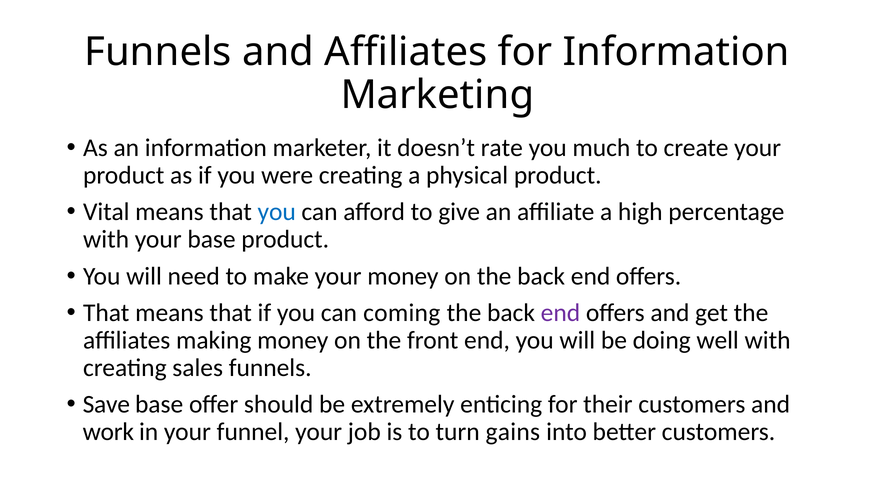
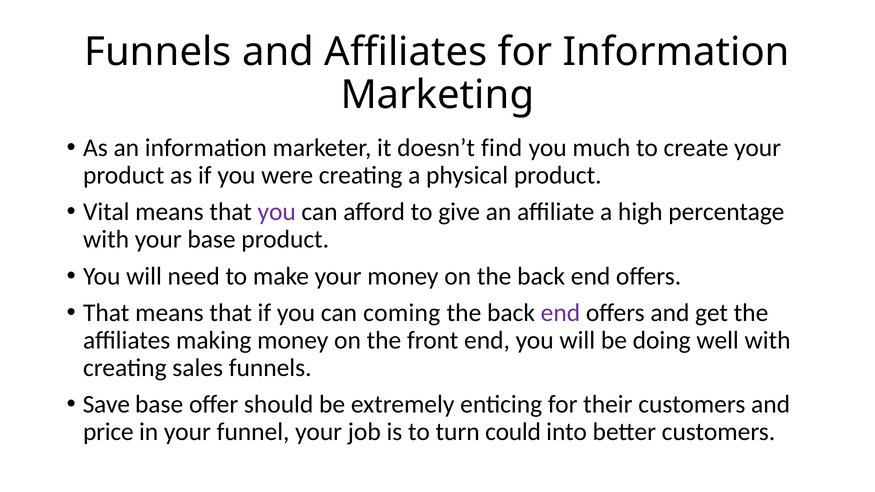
rate: rate -> find (502, 148)
you colour: blue -> purple (277, 212)
work: work -> price (108, 432)
gains: gains -> could (513, 432)
